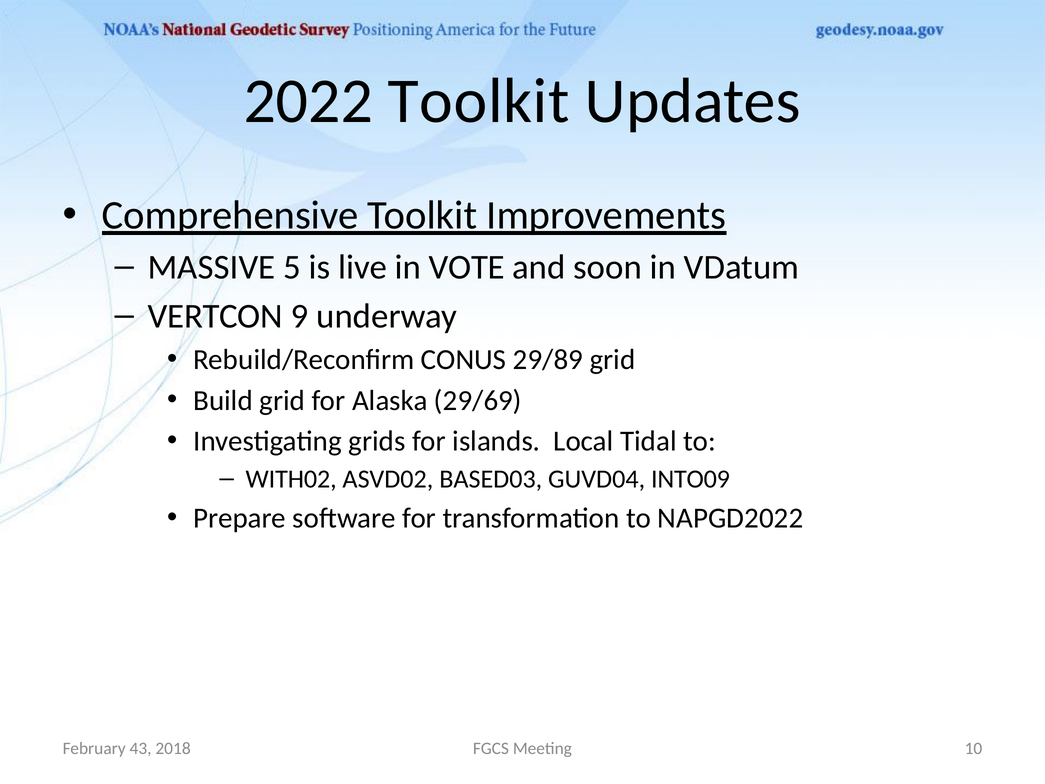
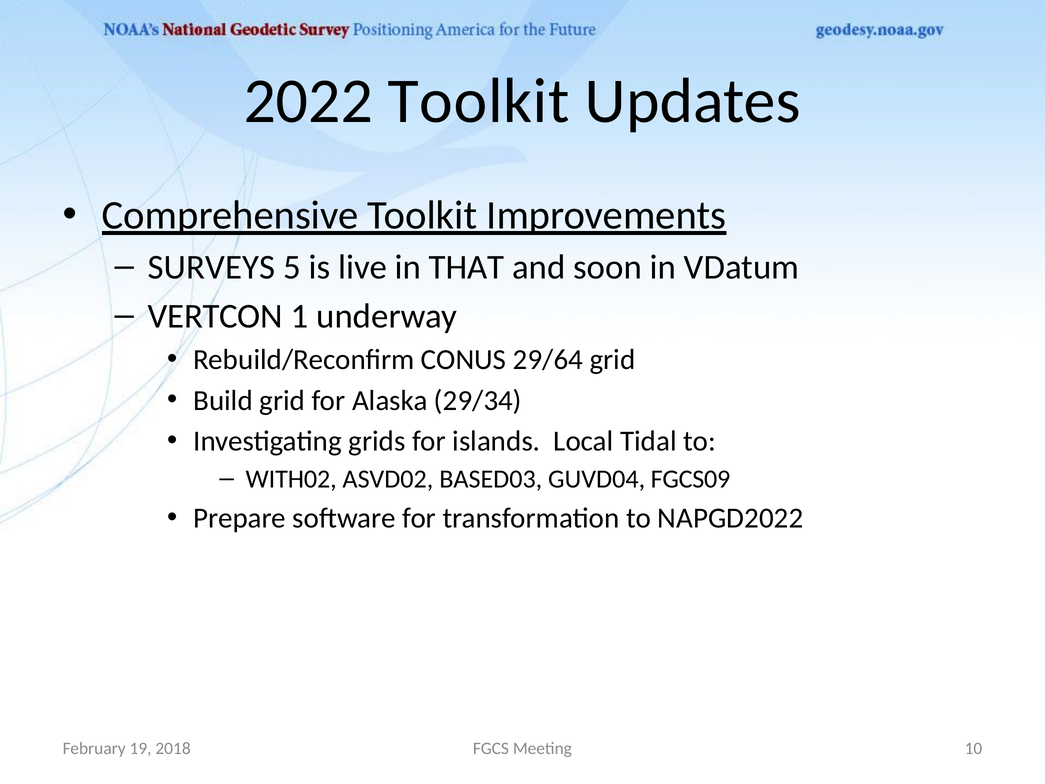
MASSIVE: MASSIVE -> SURVEYS (211, 267)
VOTE: VOTE -> THAT (467, 267)
9: 9 -> 1 (300, 316)
29/89: 29/89 -> 29/64 (548, 360)
29/69: 29/69 -> 29/34 (478, 400)
INTO09: INTO09 -> FGCS09 (690, 479)
43: 43 -> 19 (141, 748)
